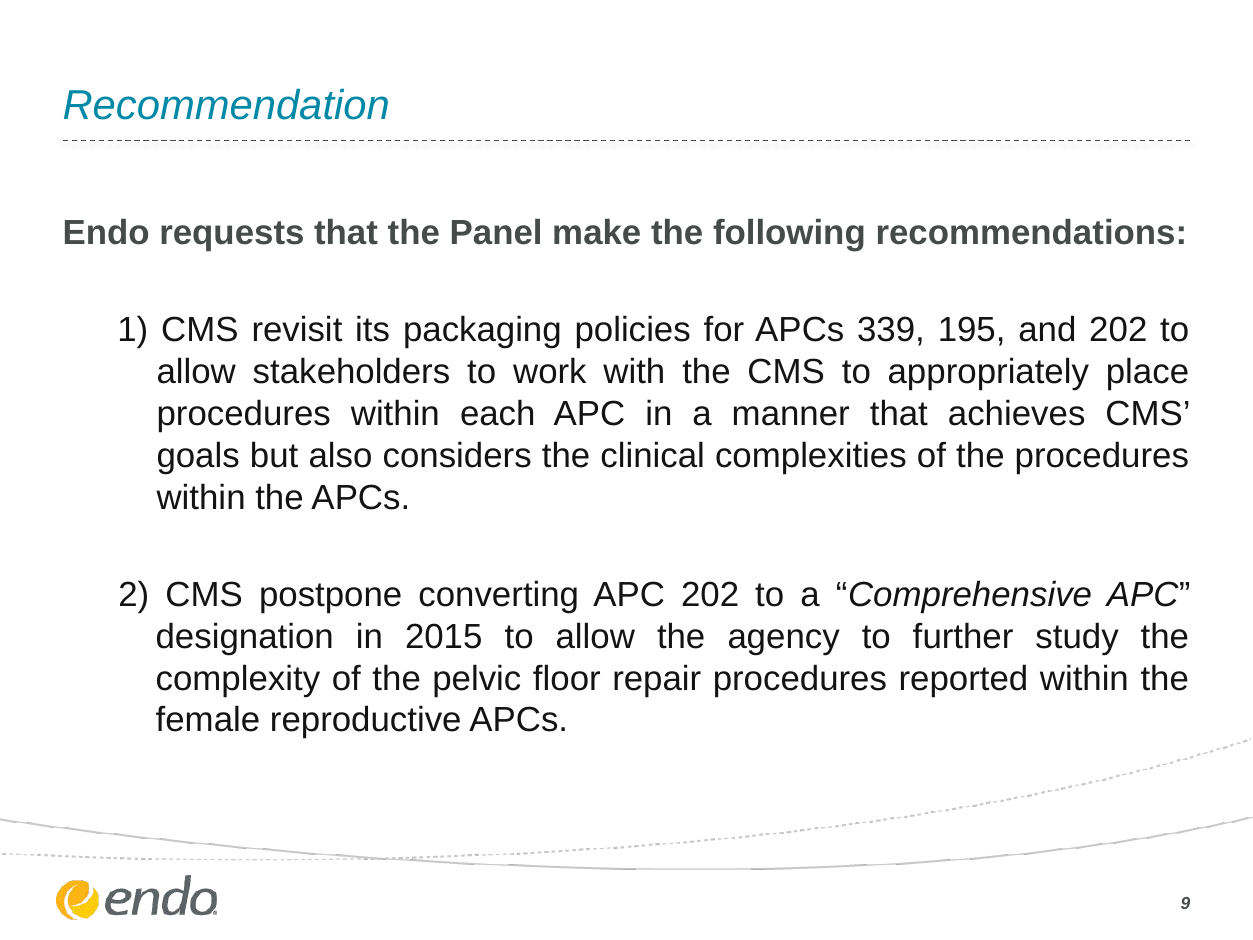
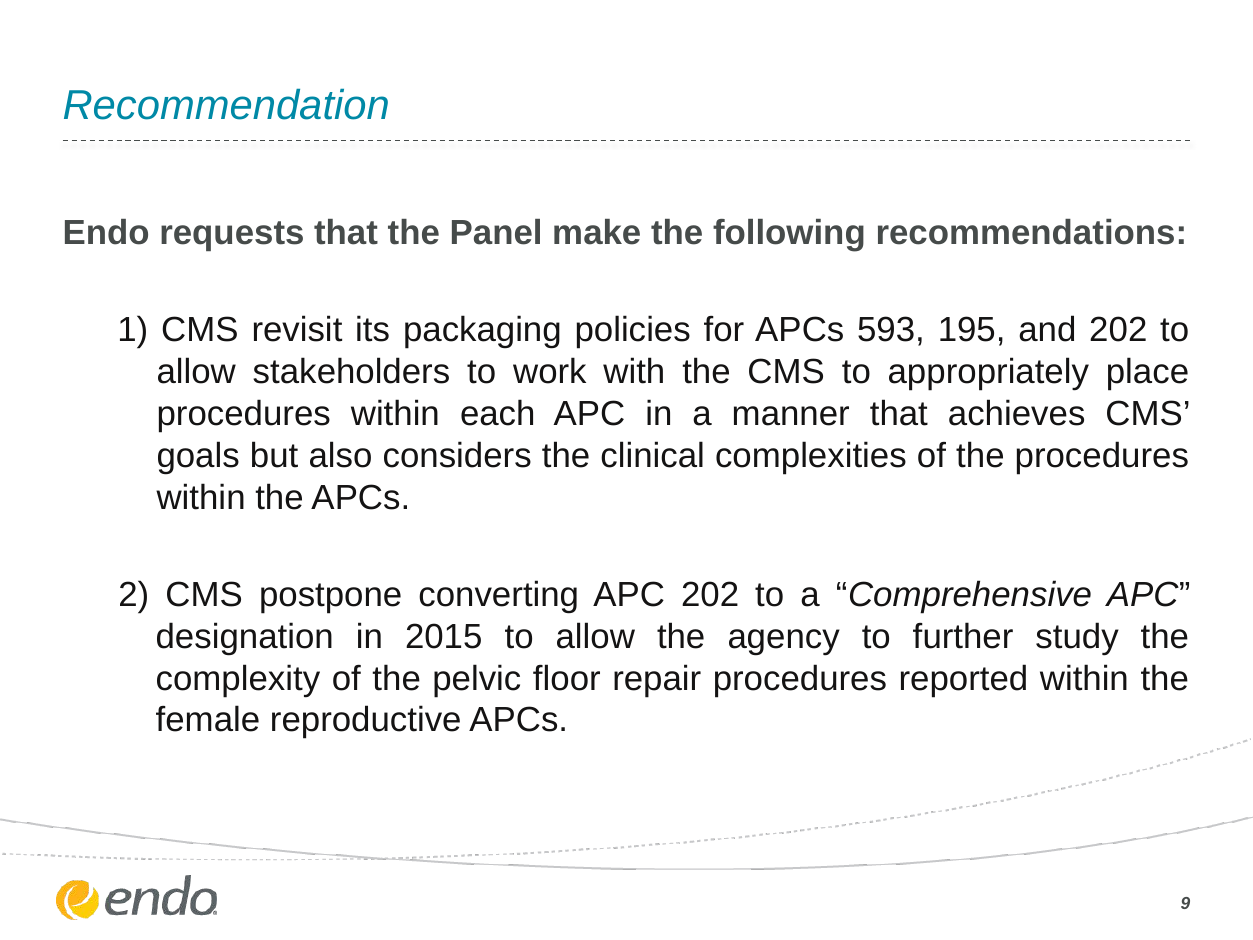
339: 339 -> 593 (891, 330)
